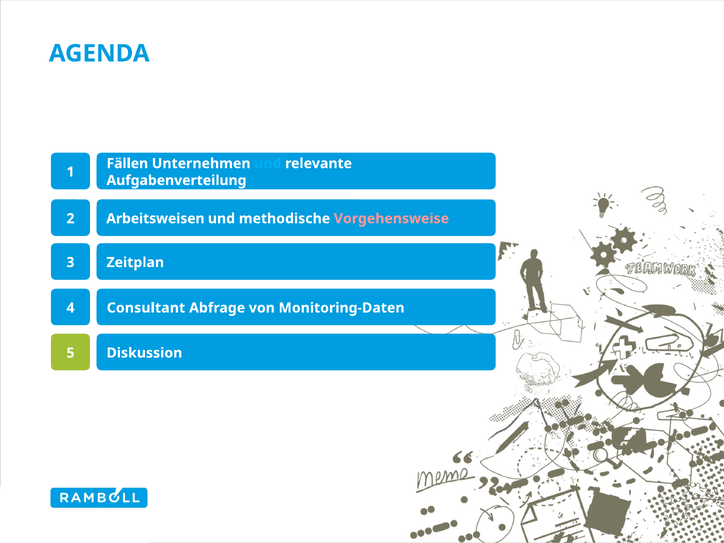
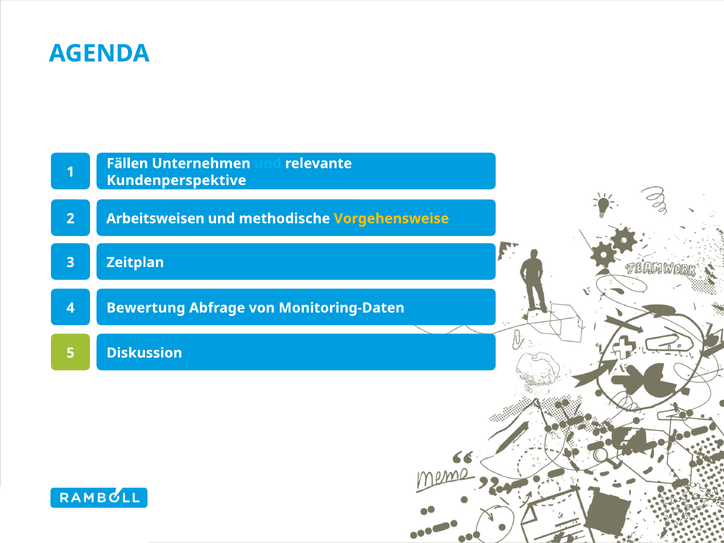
Aufgabenverteilung: Aufgabenverteilung -> Kundenperspektive (176, 180)
Vorgehensweise colour: pink -> yellow (391, 219)
Consultant: Consultant -> Bewertung (146, 308)
